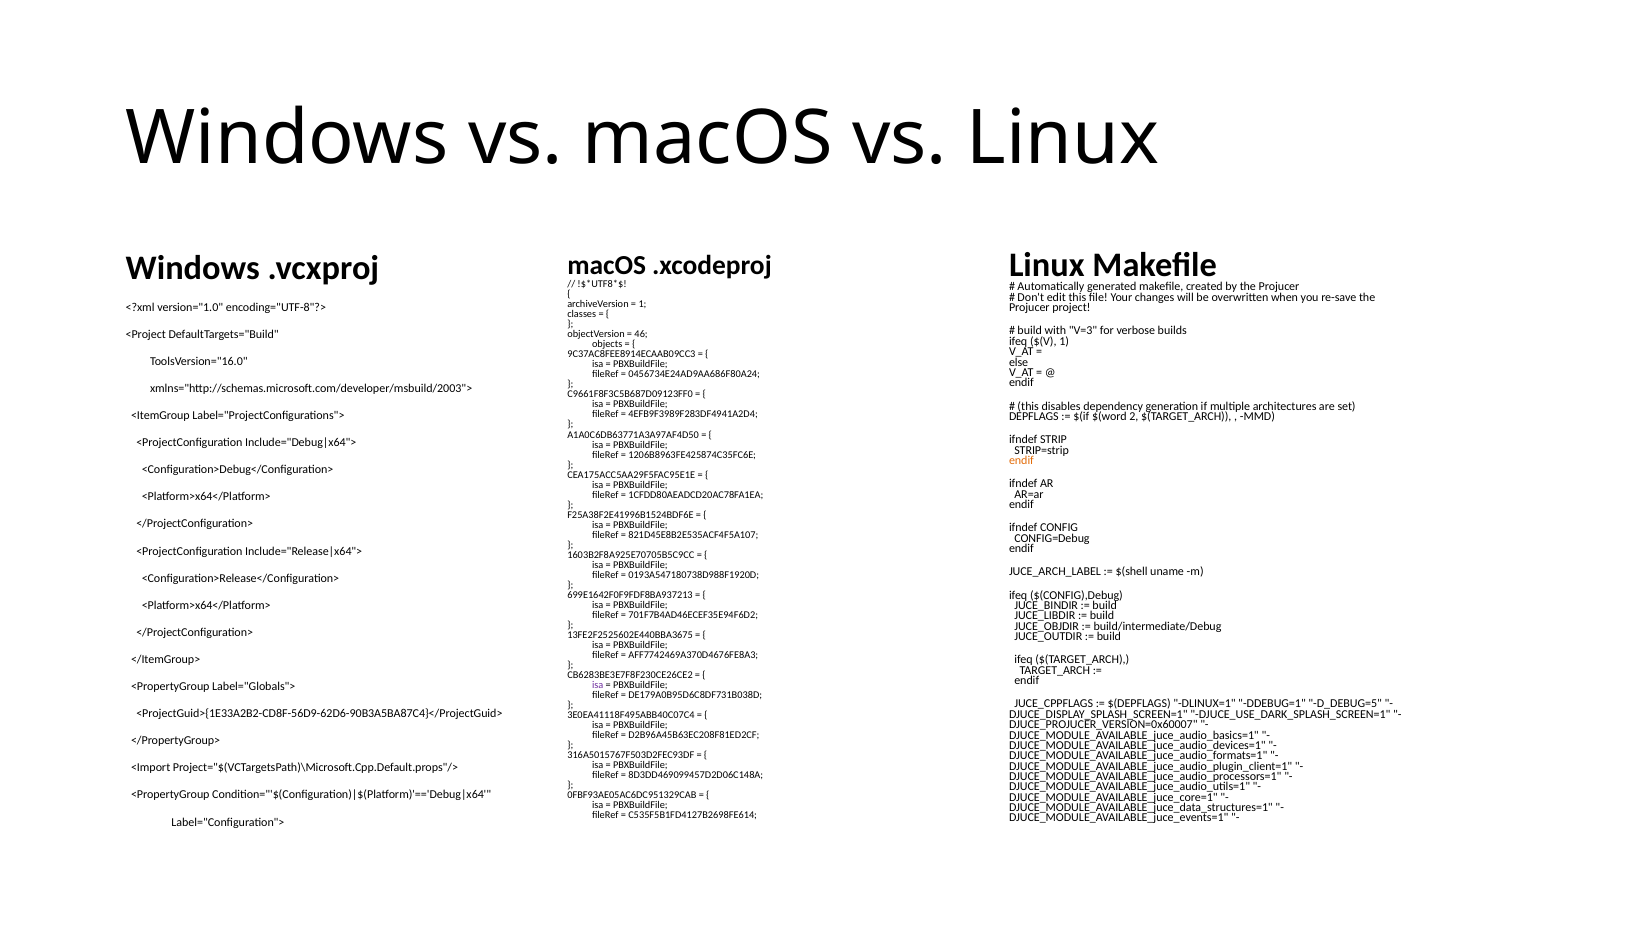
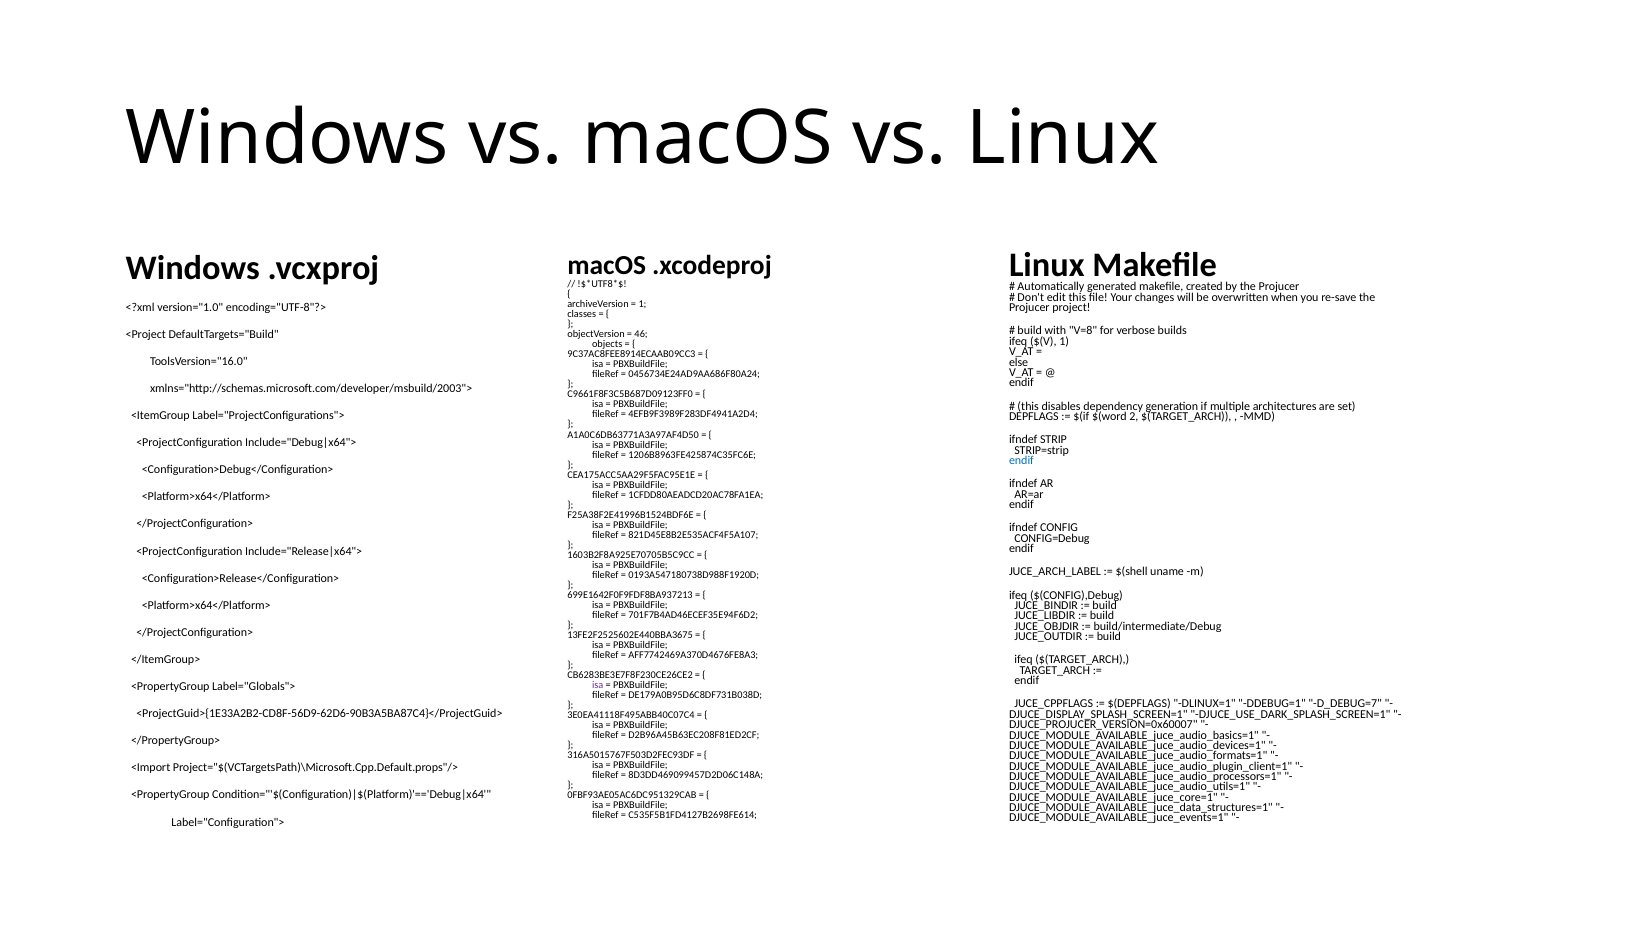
V=3: V=3 -> V=8 (1083, 331)
endif colour: orange -> blue (1021, 461)
D_DEBUG=5: D_DEBUG=5 -> D_DEBUG=7 (1345, 704)
